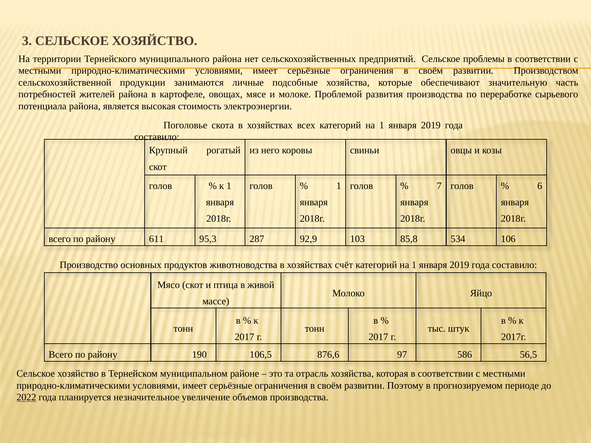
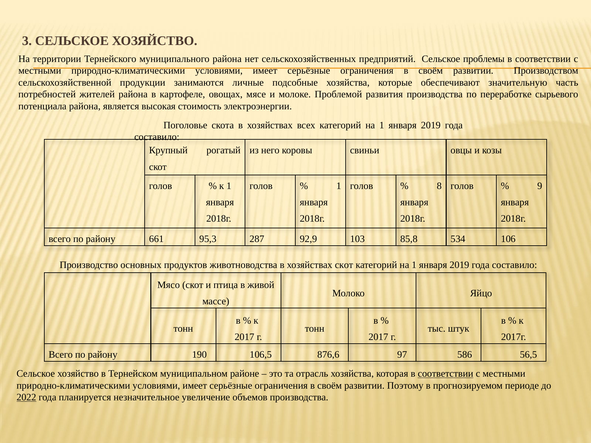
7: 7 -> 8 (439, 186)
6: 6 -> 9 (540, 186)
611: 611 -> 661 (156, 239)
хозяйствах счёт: счёт -> скот (344, 265)
соответствии underline: none -> present (446, 374)
